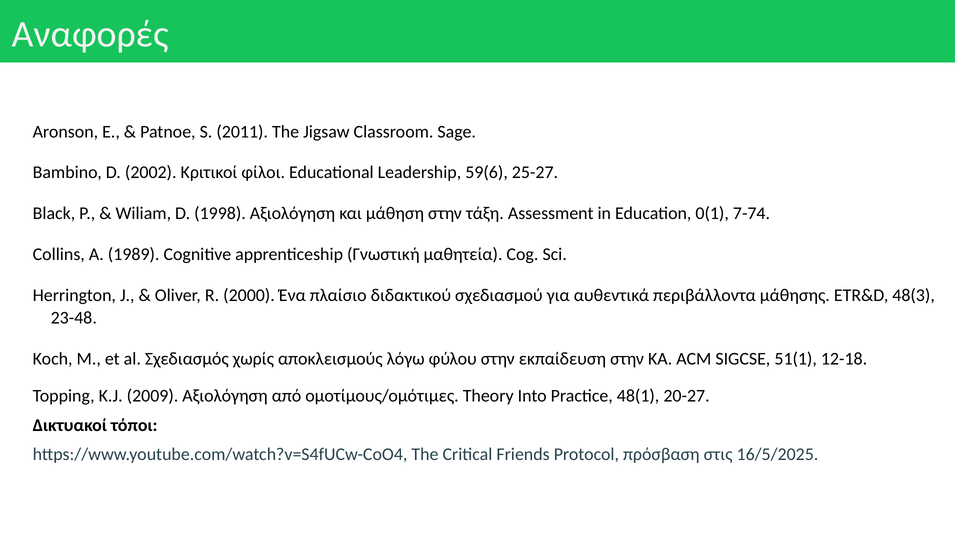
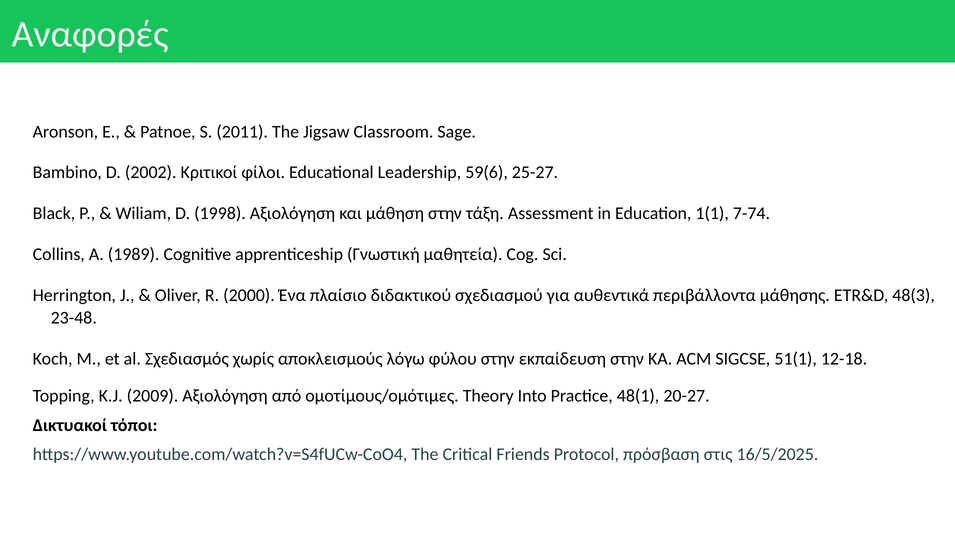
0(1: 0(1 -> 1(1 (712, 213)
